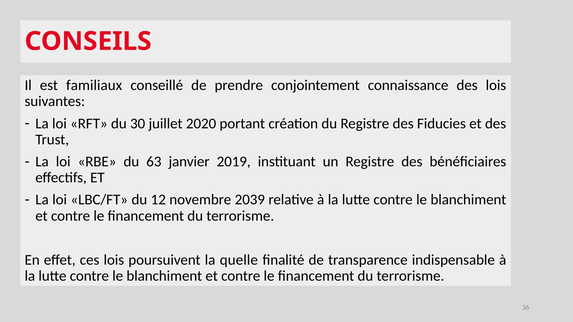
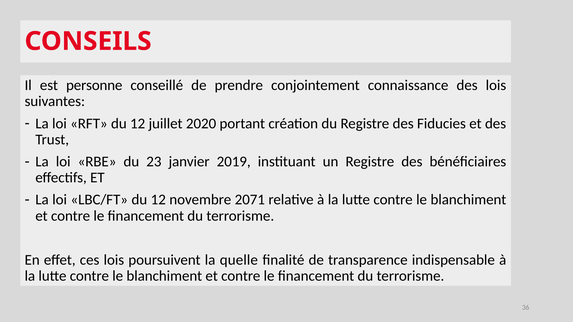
familiaux: familiaux -> personne (94, 85)
RFT du 30: 30 -> 12 (138, 124)
63: 63 -> 23 (154, 162)
2039: 2039 -> 2071 (250, 200)
